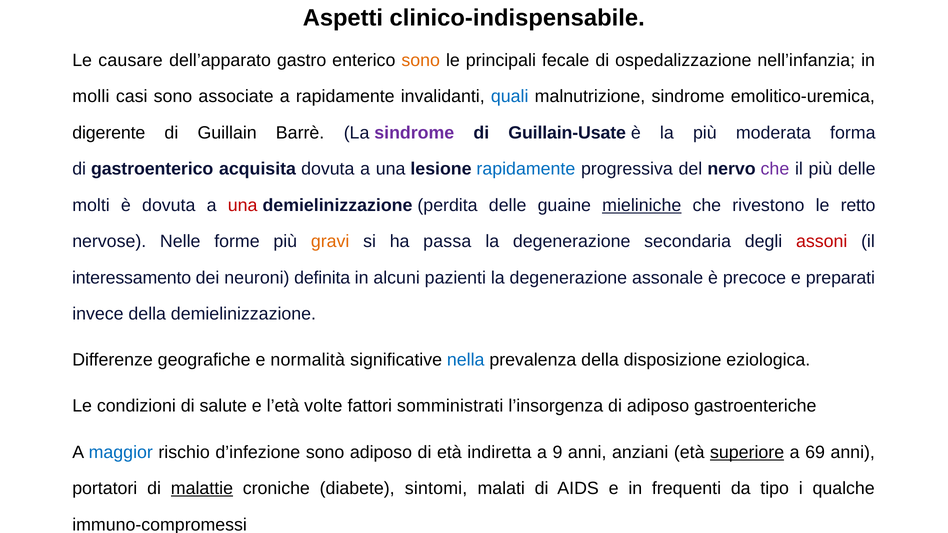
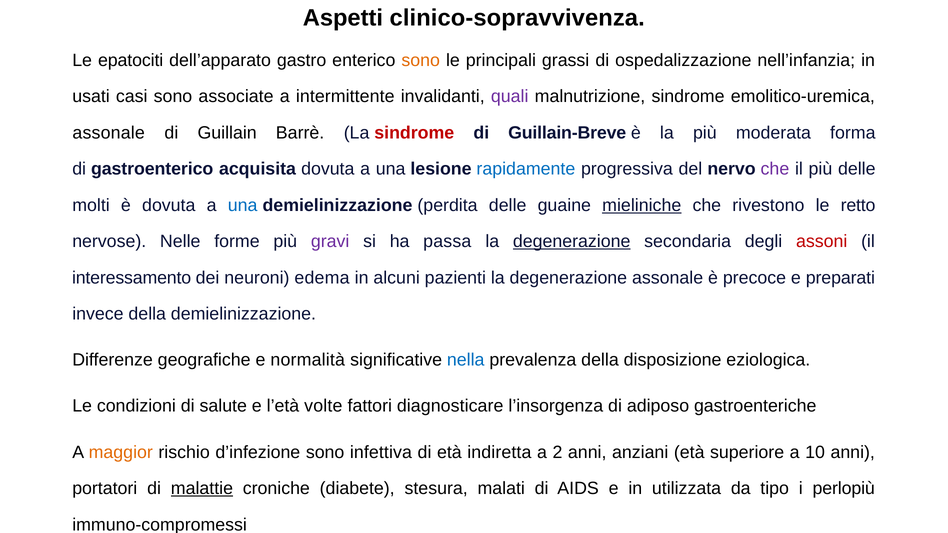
clinico-indispensabile: clinico-indispensabile -> clinico-sopravvivenza (517, 18)
causare: causare -> epatociti (131, 60)
fecale: fecale -> grassi (566, 60)
molli: molli -> usati (91, 97)
a rapidamente: rapidamente -> intermittente (345, 97)
quali colour: blue -> purple (510, 97)
digerente: digerente -> assonale (109, 133)
sindrome colour: purple -> red (414, 133)
Guillain-Usate: Guillain-Usate -> Guillain-Breve (567, 133)
una colour: red -> blue (243, 205)
gravi colour: orange -> purple (330, 242)
degenerazione underline: none -> present (572, 242)
definita: definita -> edema (322, 278)
somministrati: somministrati -> diagnosticare (450, 406)
maggior colour: blue -> orange (121, 452)
sono adiposo: adiposo -> infettiva (381, 452)
9: 9 -> 2 (557, 452)
superiore underline: present -> none (747, 452)
69: 69 -> 10 (815, 452)
sintomi: sintomi -> stesura (436, 489)
frequenti: frequenti -> utilizzata (687, 489)
qualche: qualche -> perlopiù (844, 489)
